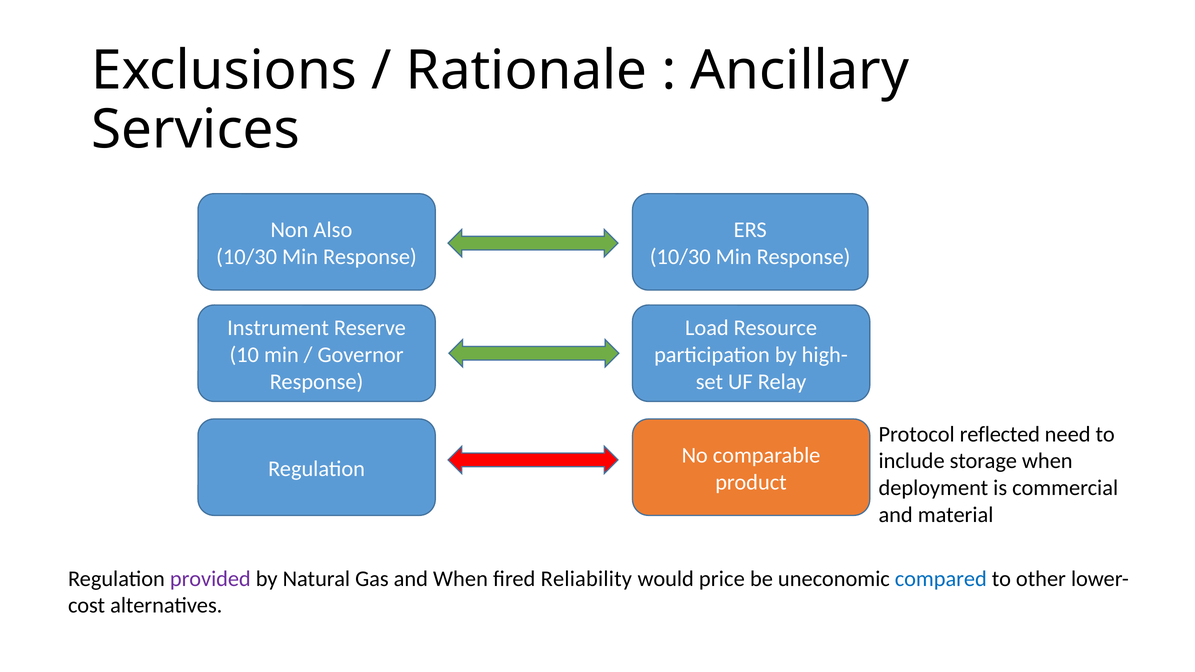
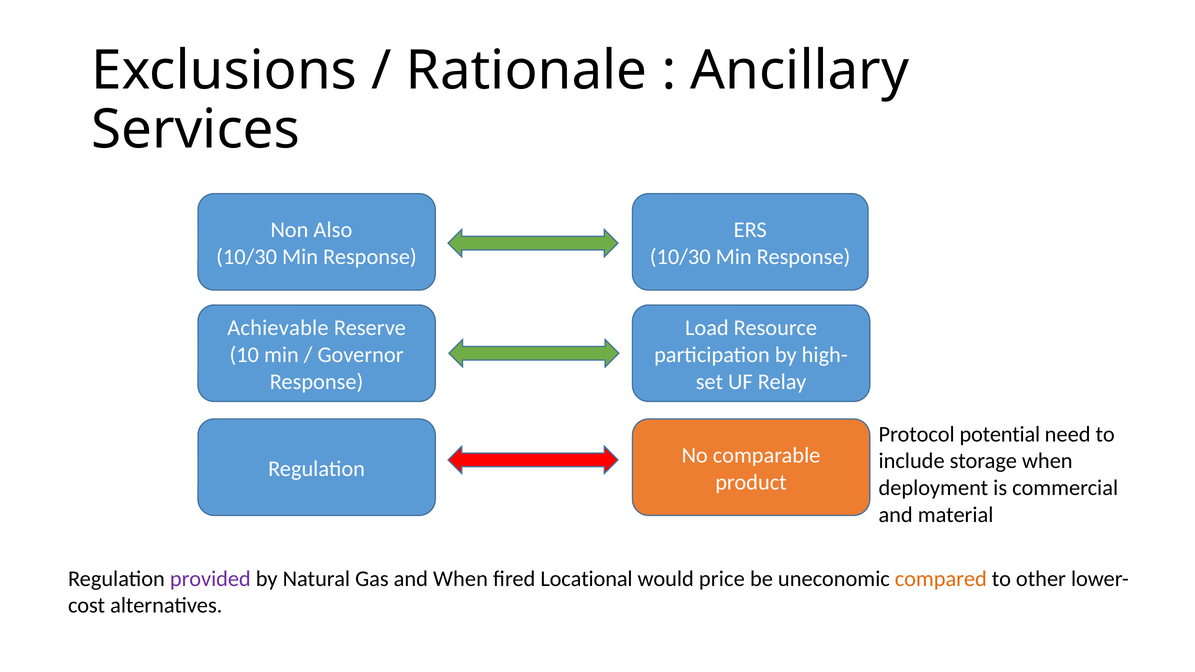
Instrument: Instrument -> Achievable (278, 328)
reflected: reflected -> potential (1000, 434)
Reliability: Reliability -> Locational (587, 579)
compared colour: blue -> orange (941, 579)
